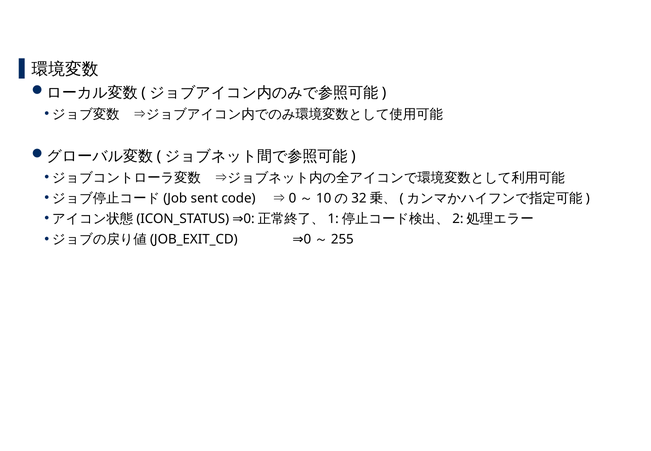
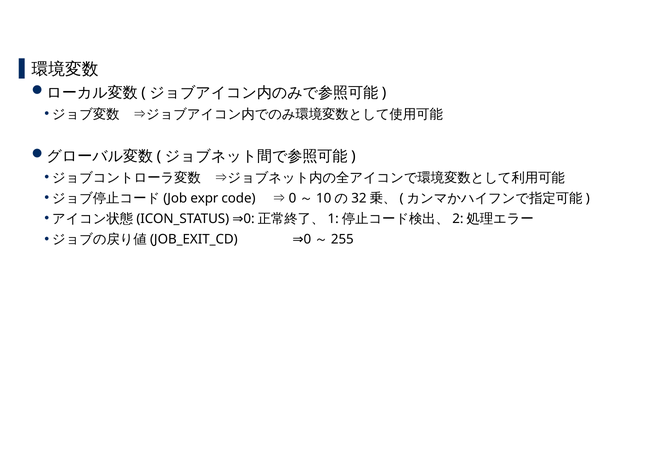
sent: sent -> expr (204, 198)
